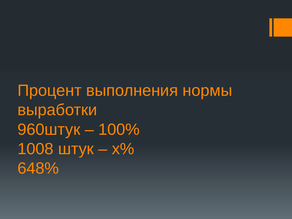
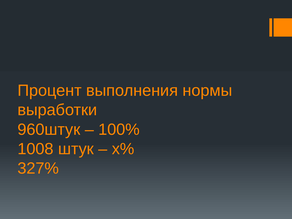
648%: 648% -> 327% (38, 168)
